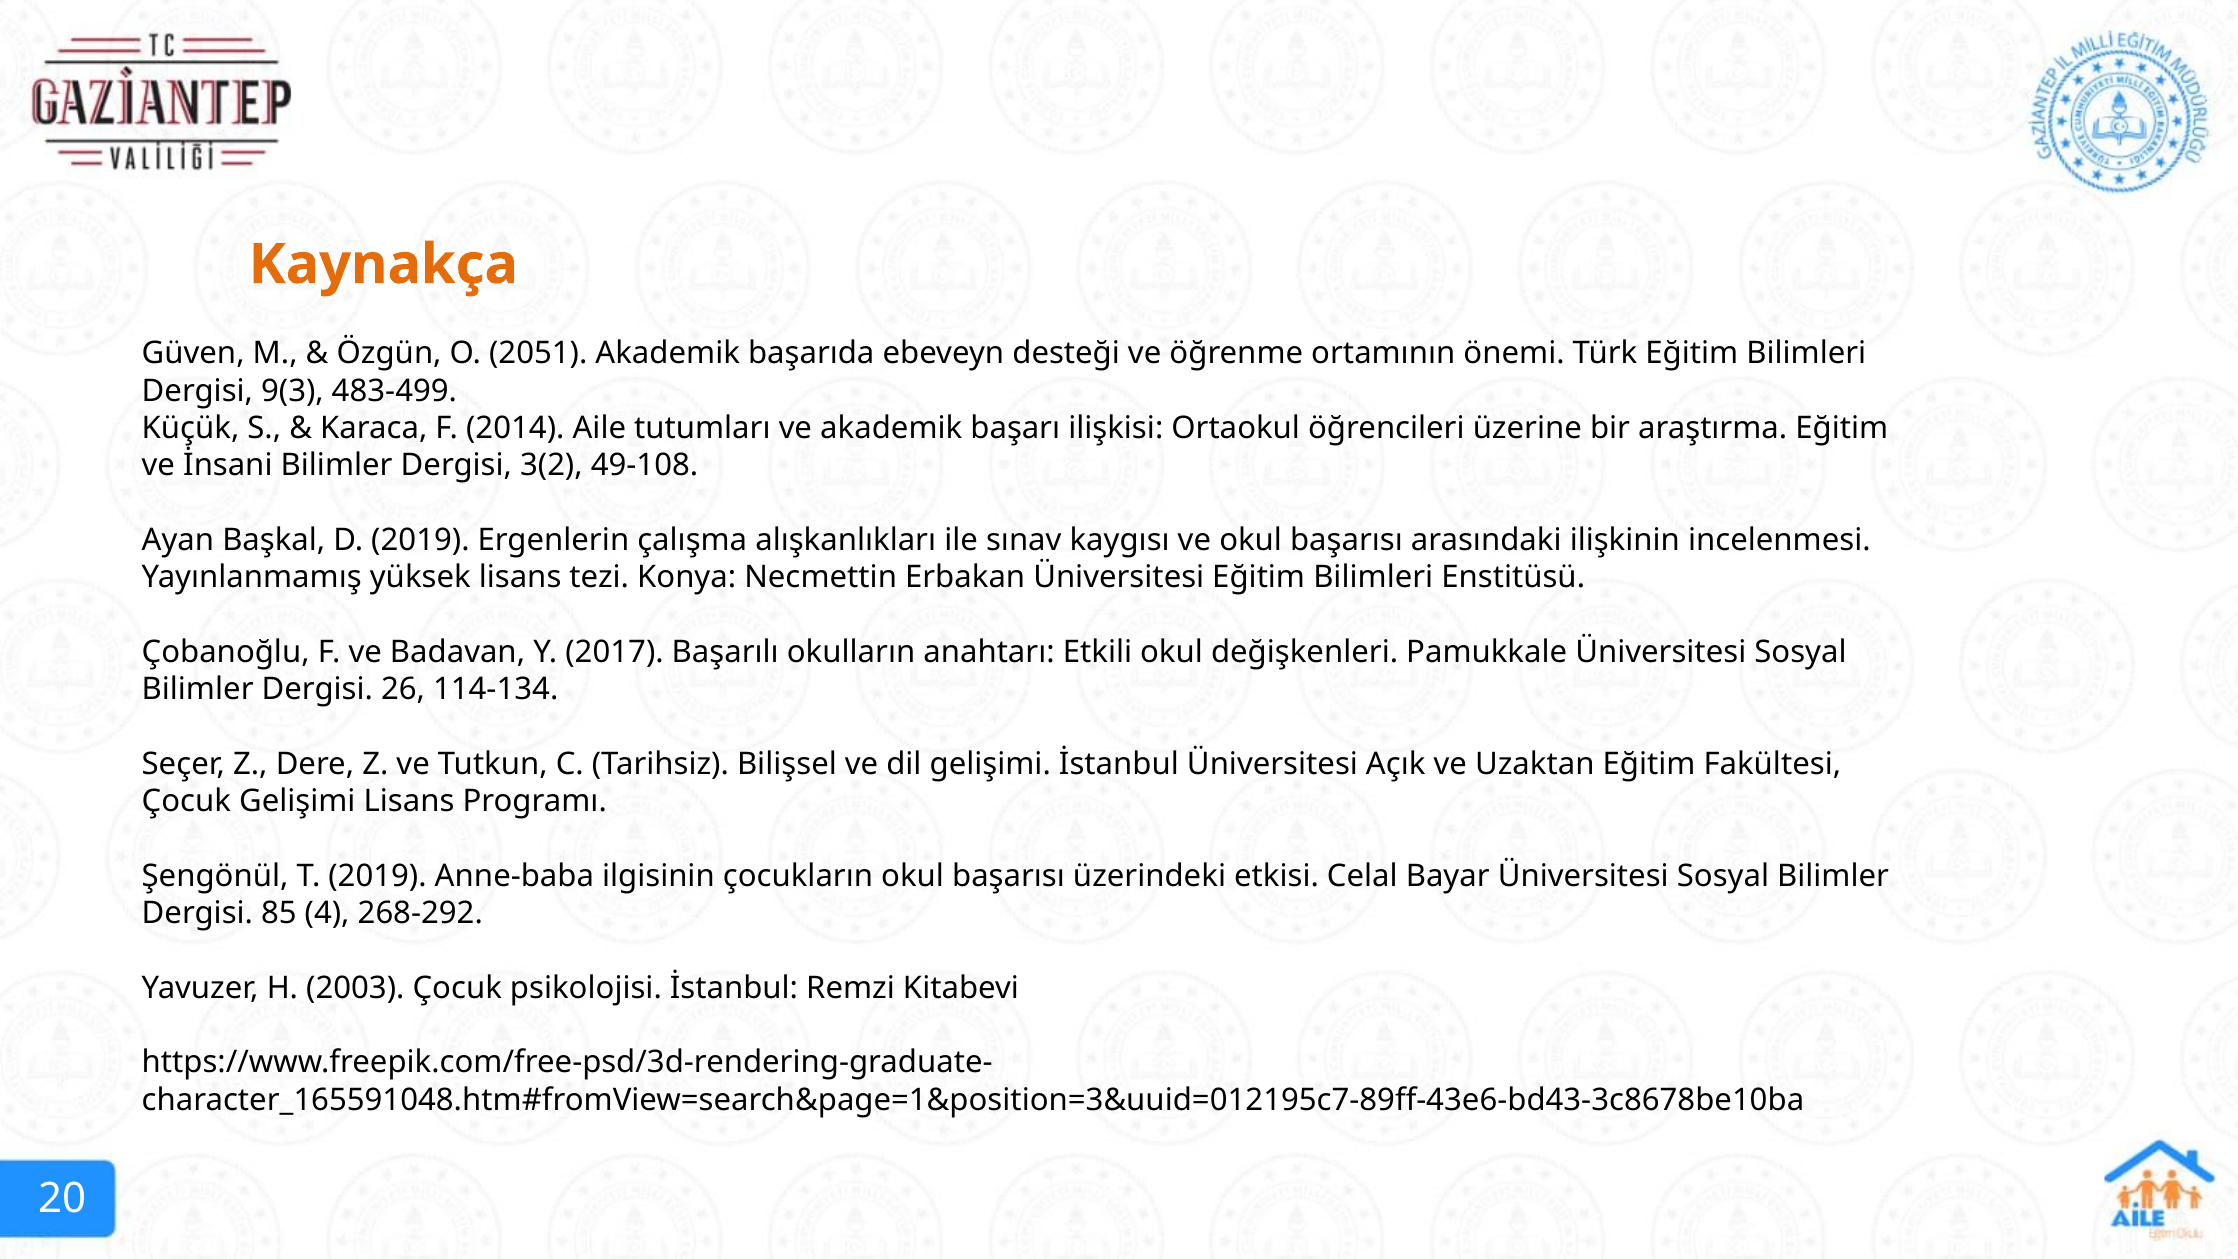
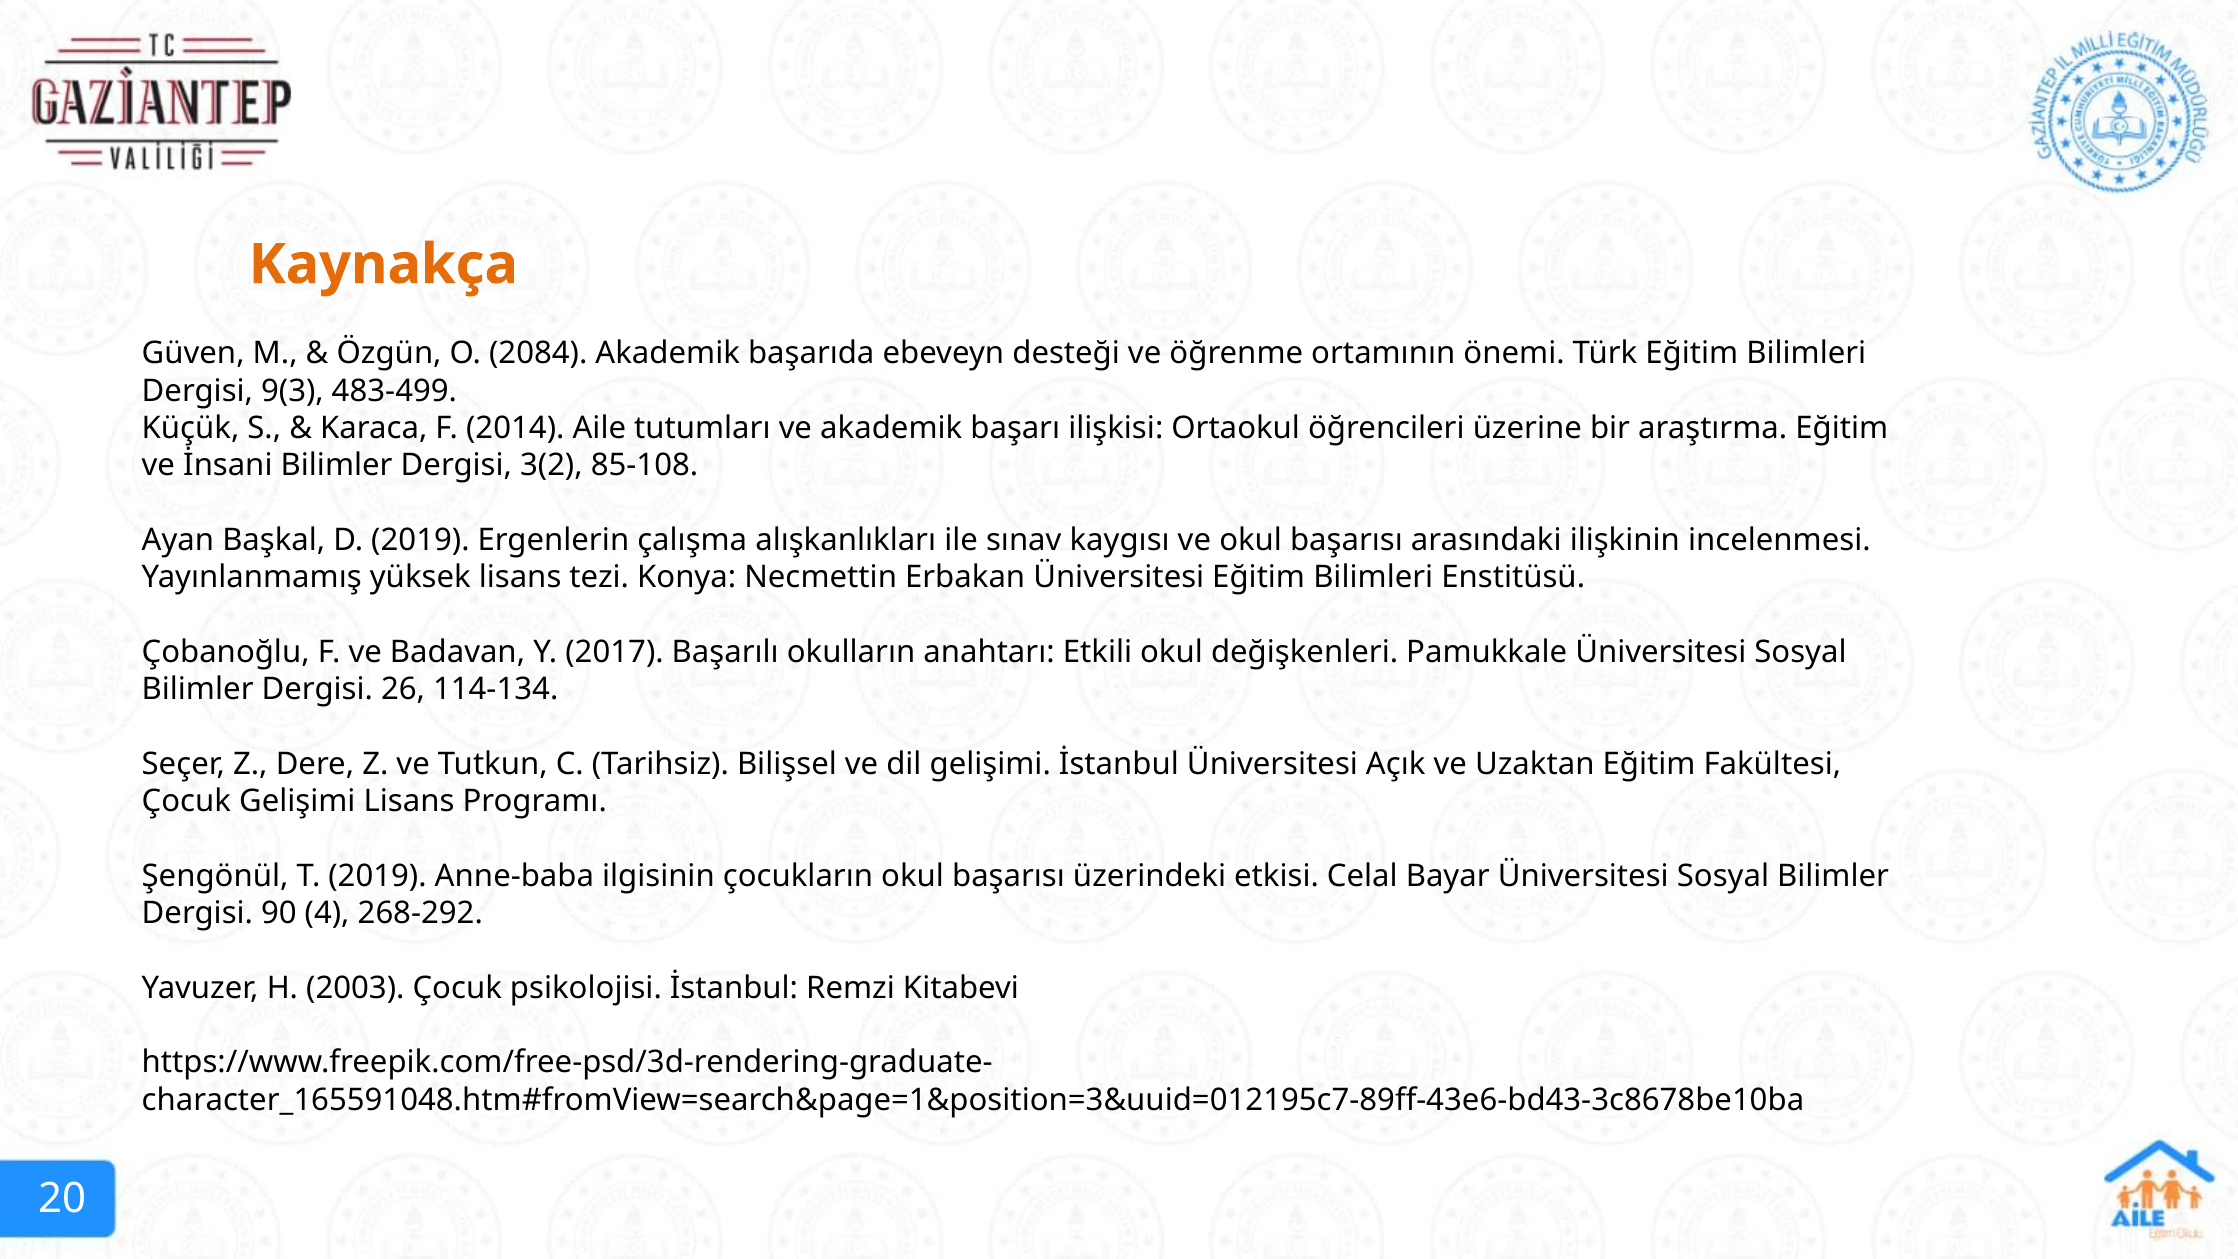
2051: 2051 -> 2084 (538, 354)
49-108: 49-108 -> 85-108 (645, 465)
85: 85 -> 90 (279, 913)
